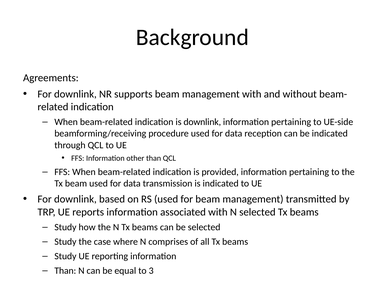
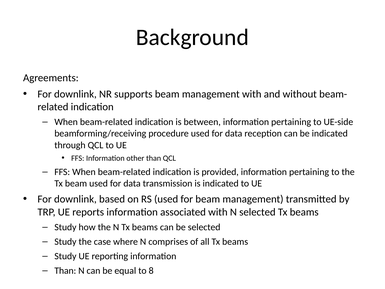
is downlink: downlink -> between (202, 122)
3: 3 -> 8 (151, 271)
